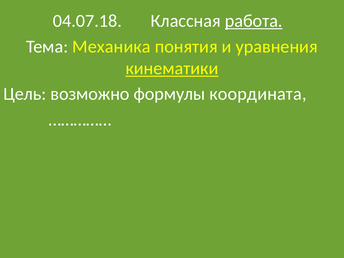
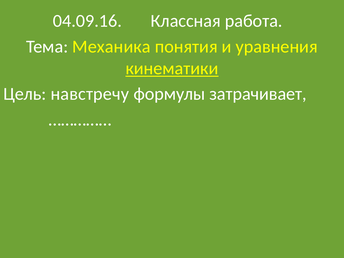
04.07.18: 04.07.18 -> 04.09.16 (87, 21)
работа underline: present -> none (254, 21)
возможно: возможно -> навстречу (90, 94)
координата: координата -> затрачивает (258, 94)
